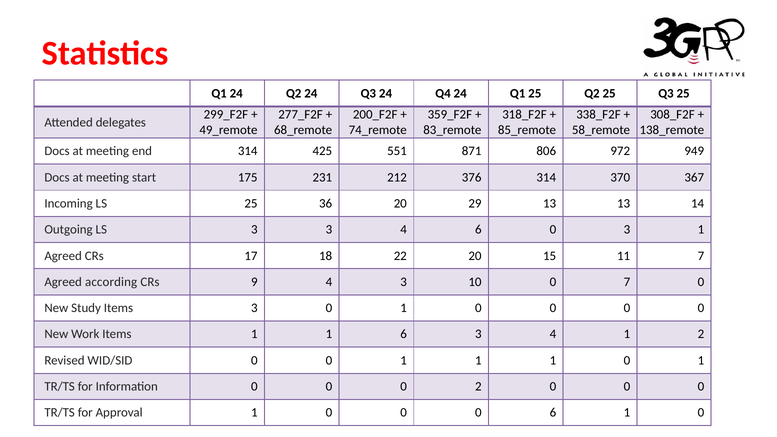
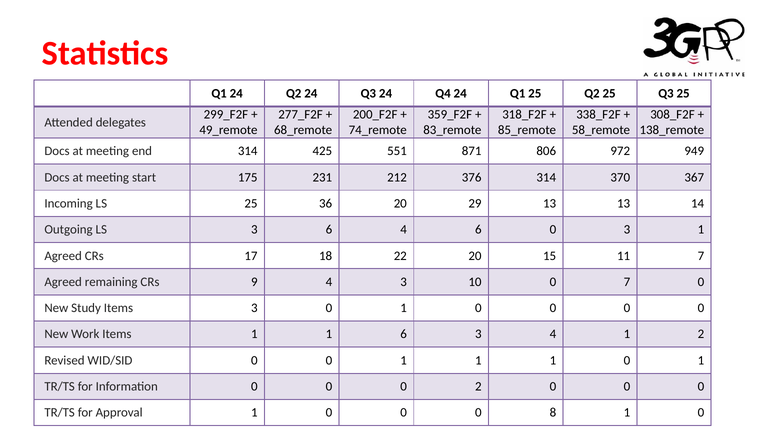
3 3: 3 -> 6 (329, 230)
according: according -> remaining (111, 282)
0 6: 6 -> 8 (553, 413)
